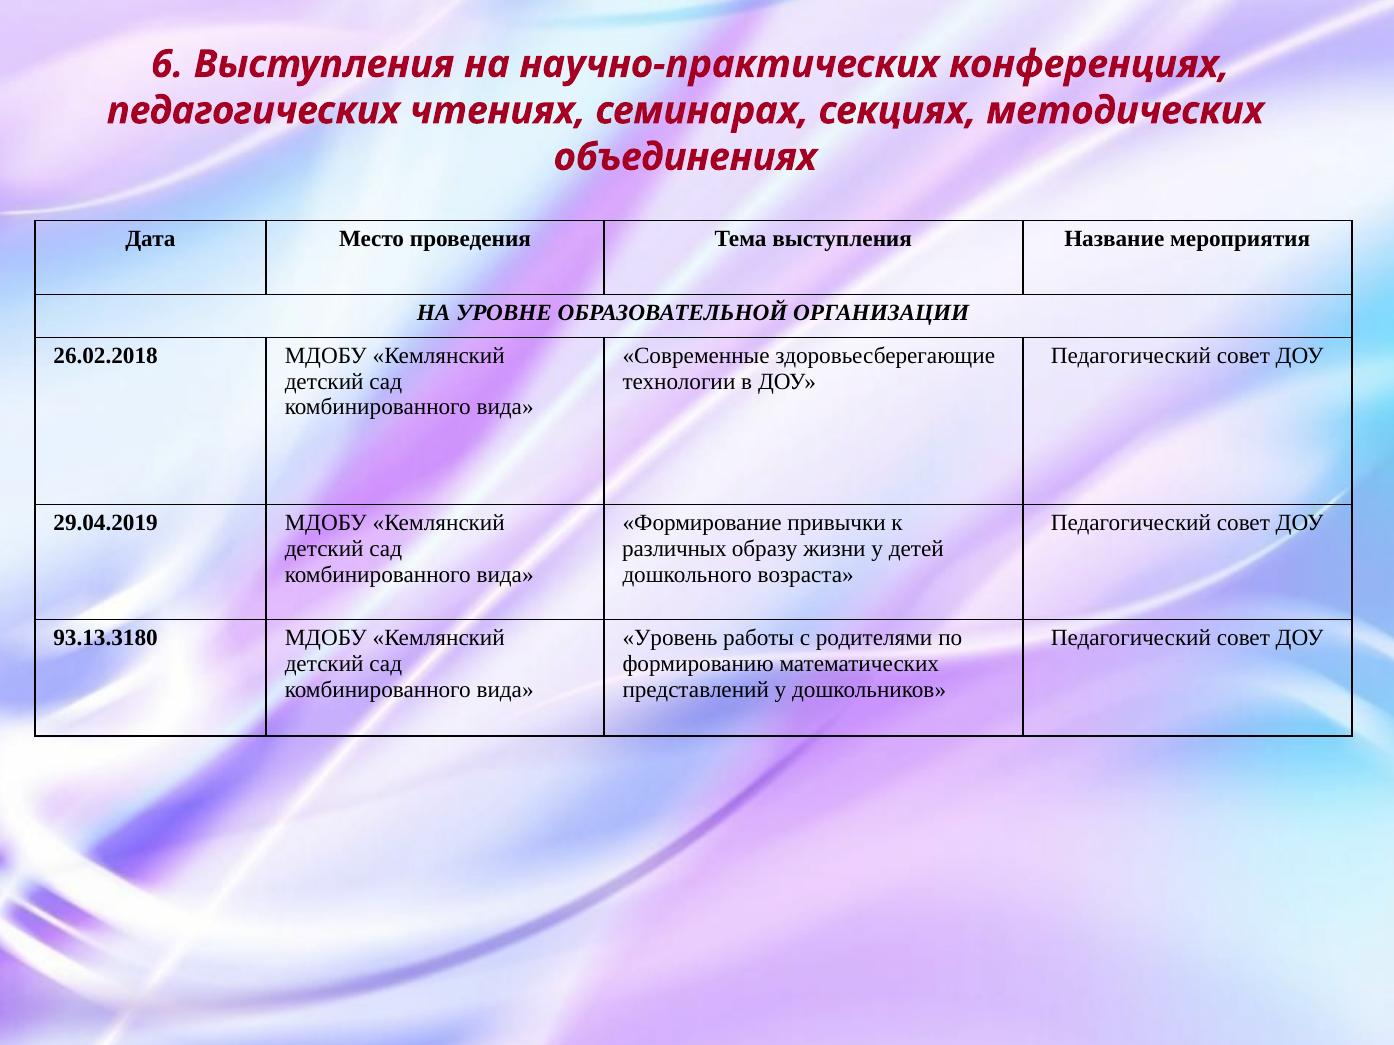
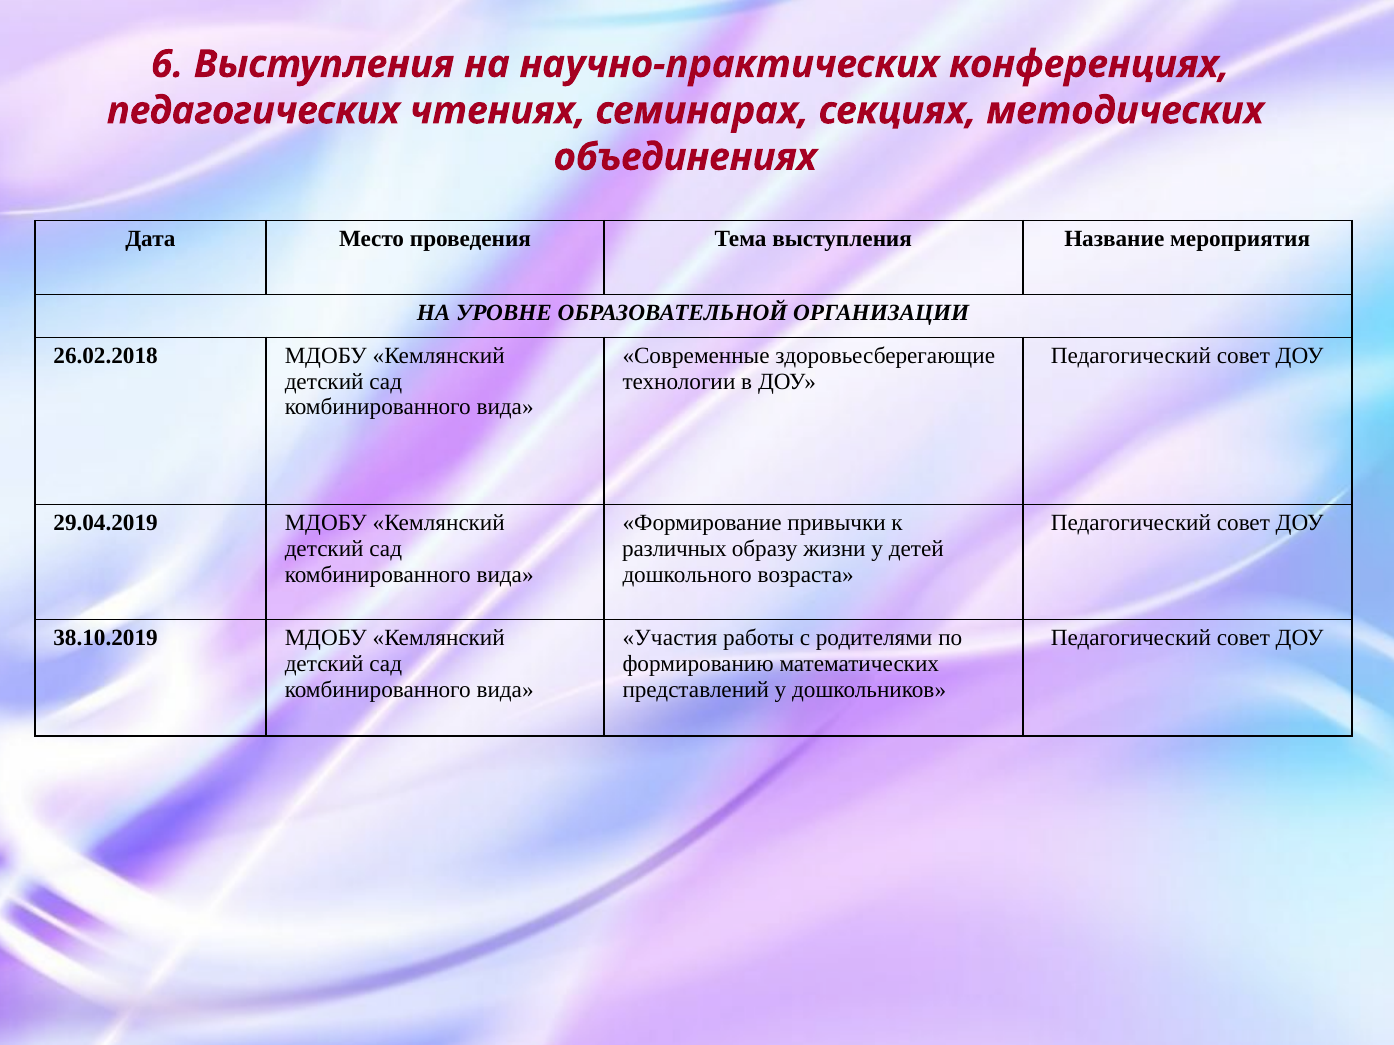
93.13.3180: 93.13.3180 -> 38.10.2019 (106, 638)
Уровень: Уровень -> Участия (670, 638)
